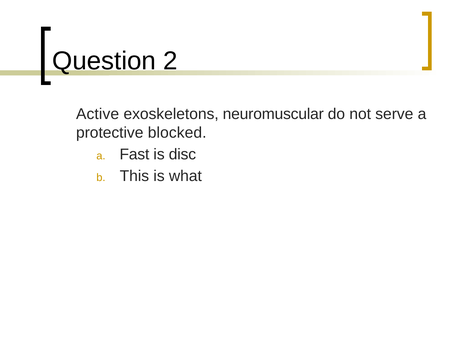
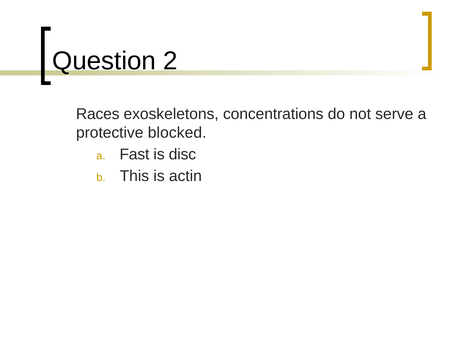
Active: Active -> Races (98, 114)
neuromuscular: neuromuscular -> concentrations (273, 114)
what: what -> actin (185, 176)
